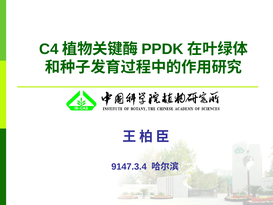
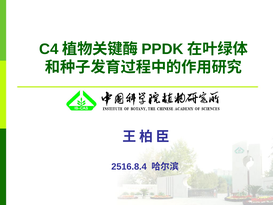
9147.3.4: 9147.3.4 -> 2516.8.4 (129, 167)
